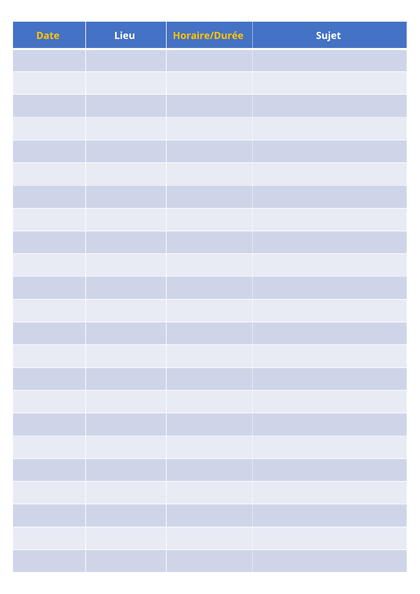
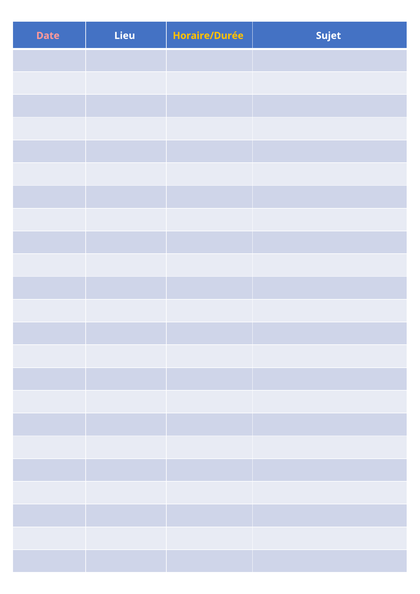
Date colour: yellow -> pink (48, 36)
